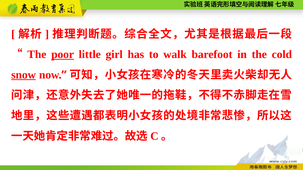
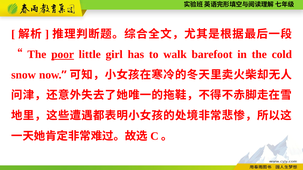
snow underline: present -> none (24, 75)
